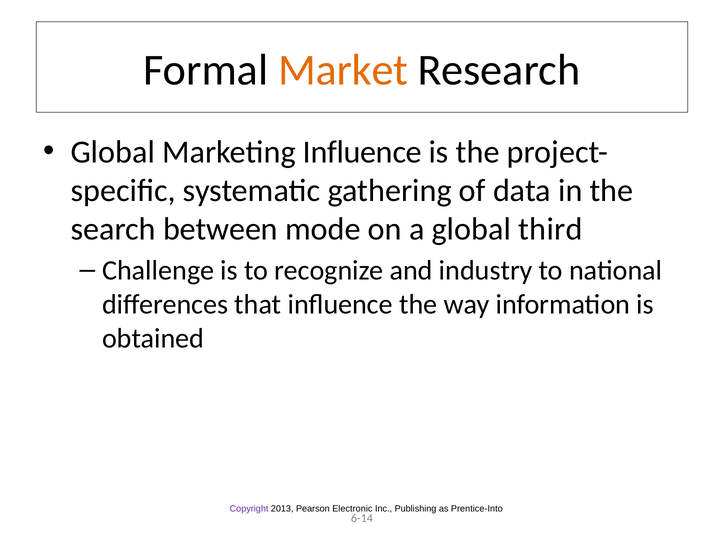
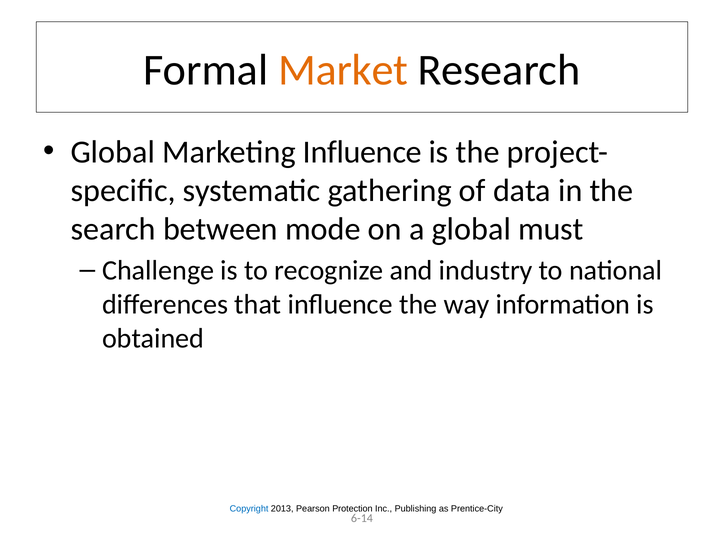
third: third -> must (551, 229)
Copyright colour: purple -> blue (249, 509)
Electronic: Electronic -> Protection (352, 509)
Prentice-Into: Prentice-Into -> Prentice-City (477, 509)
